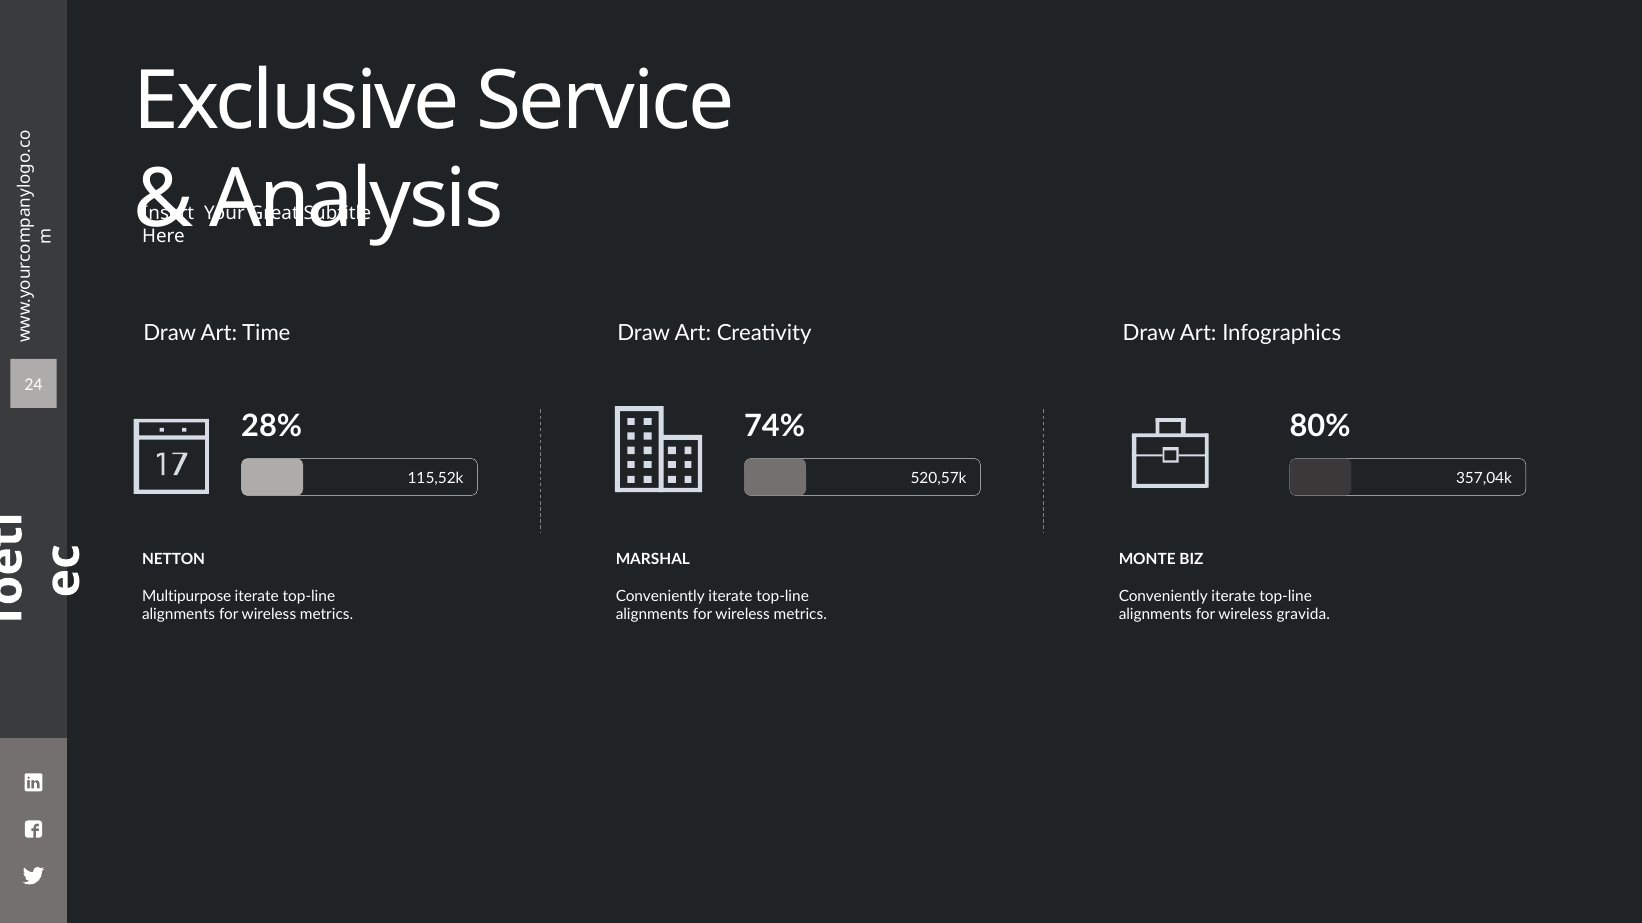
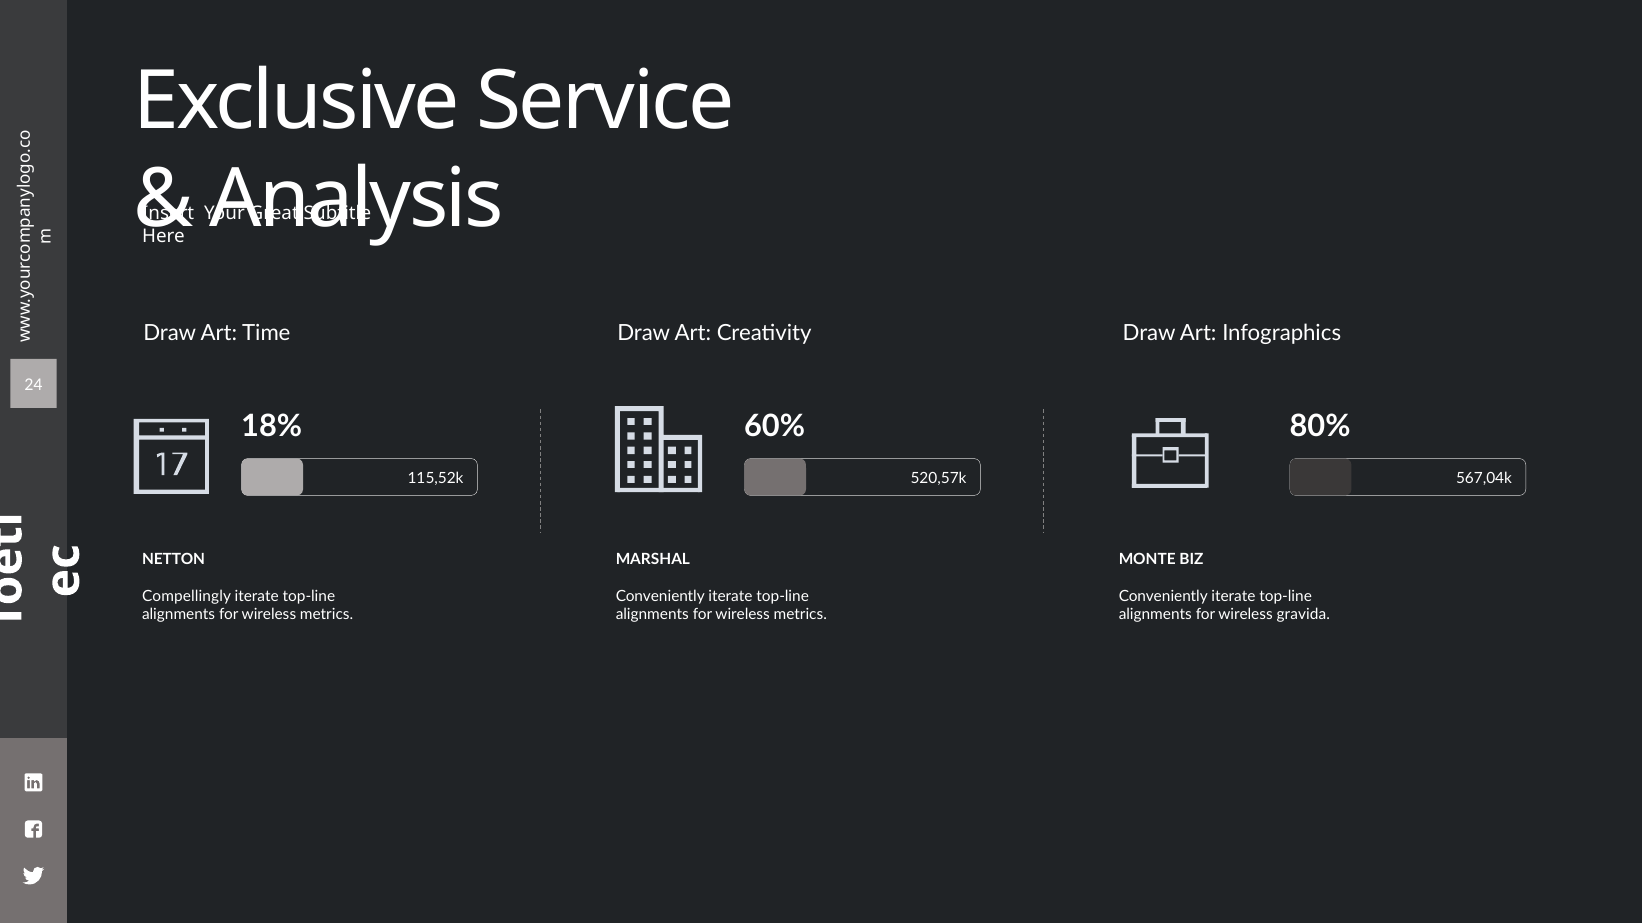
28%: 28% -> 18% (272, 426)
74%: 74% -> 60% (775, 426)
357,04k: 357,04k -> 567,04k (1484, 478)
Multipurpose: Multipurpose -> Compellingly (187, 597)
